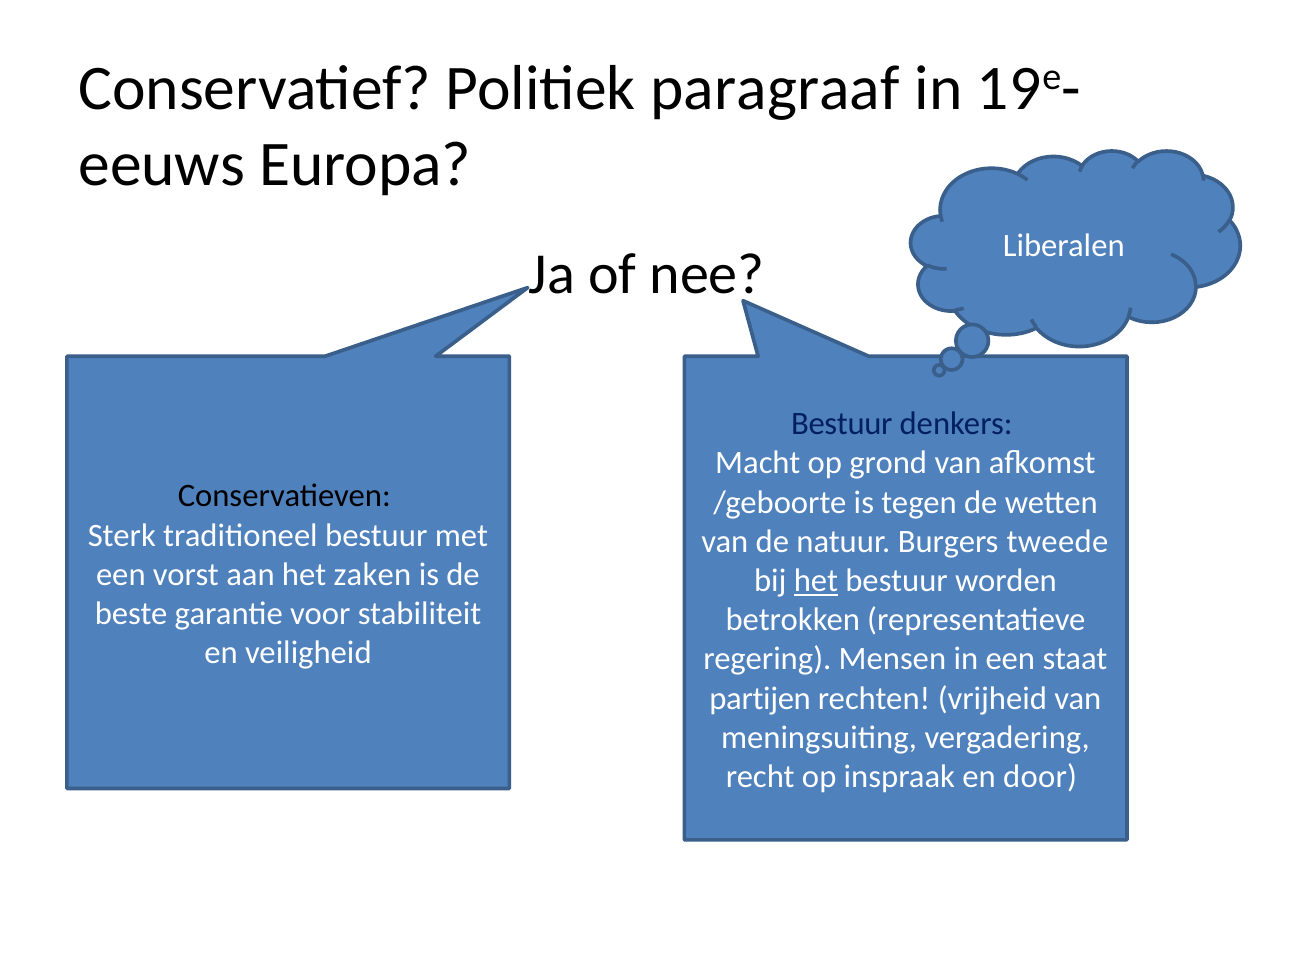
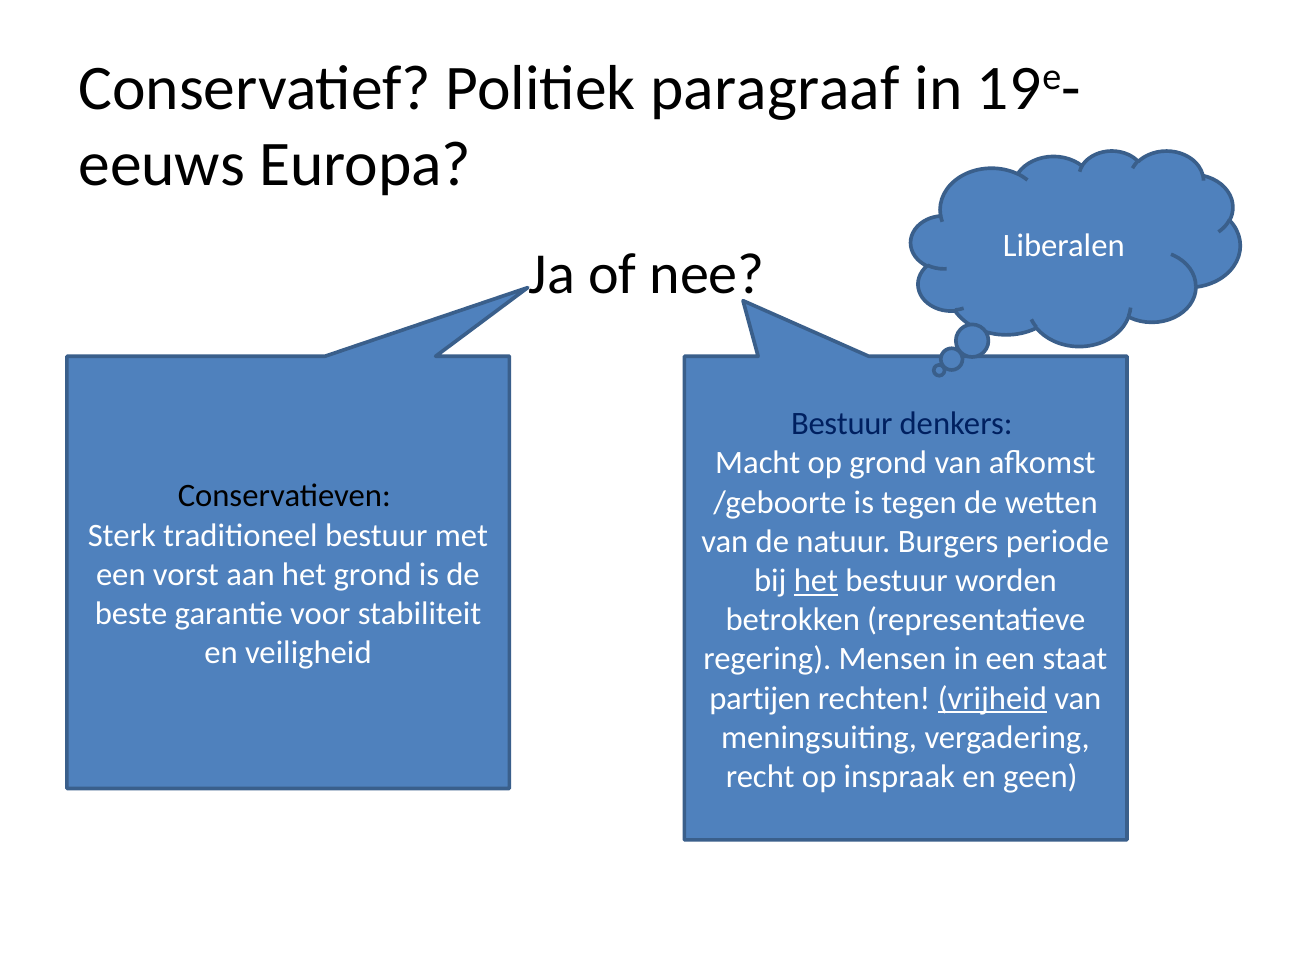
tweede: tweede -> periode (1058, 542)
het zaken: zaken -> grond (373, 575)
vrijheid underline: none -> present (992, 698)
door: door -> geen (1040, 777)
